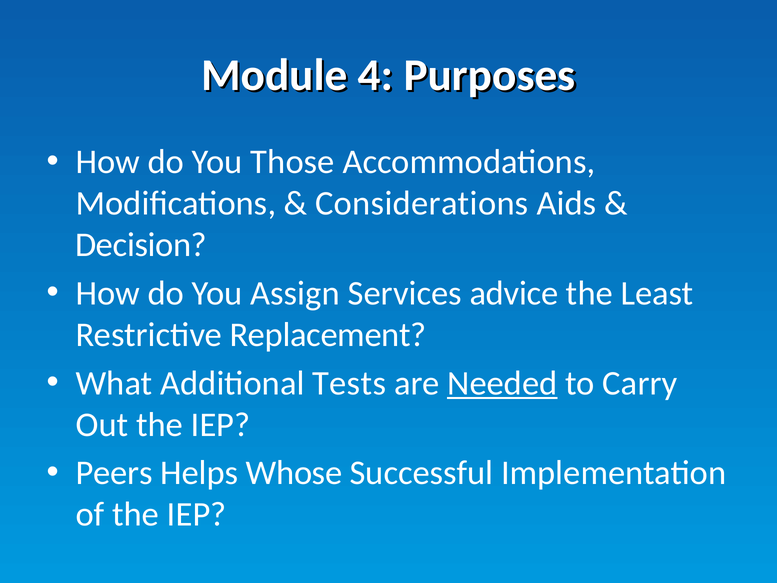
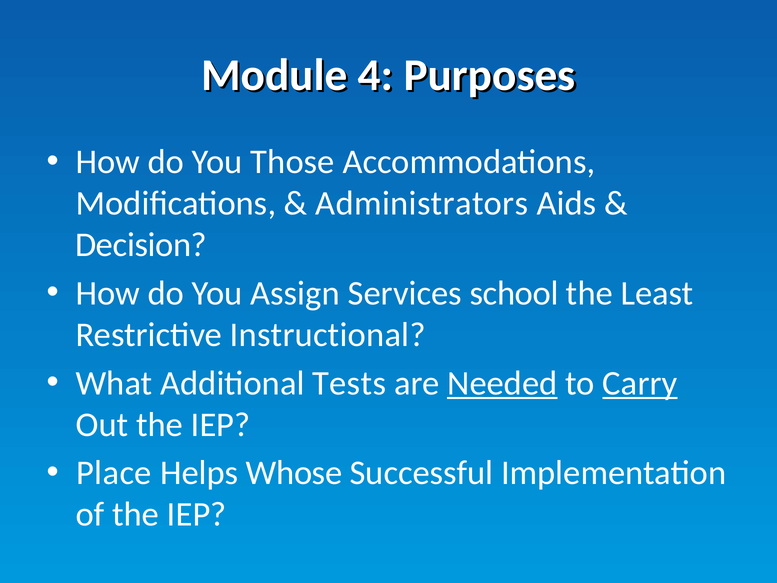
Considerations: Considerations -> Administrators (422, 203)
advice: advice -> school (514, 293)
Replacement: Replacement -> Instructional (328, 335)
Carry underline: none -> present (640, 383)
Peers: Peers -> Place (114, 473)
